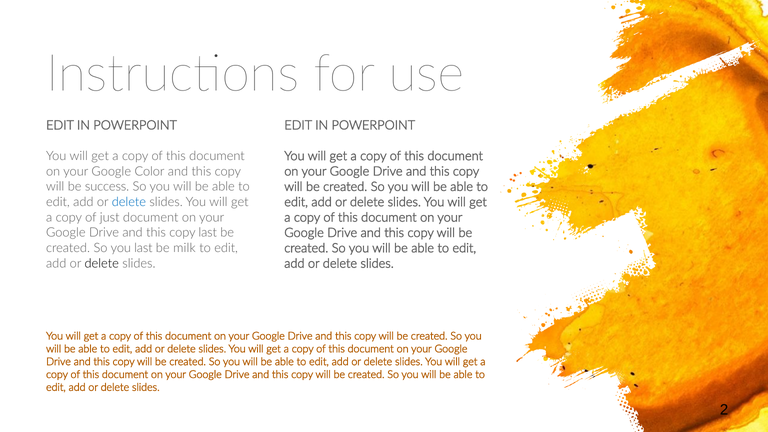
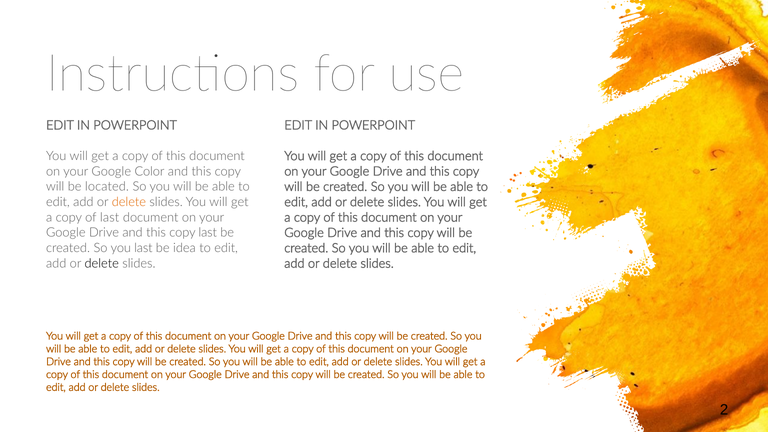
success: success -> located (107, 187)
delete colour: blue -> orange (129, 202)
of just: just -> last (110, 217)
milk: milk -> idea (184, 248)
